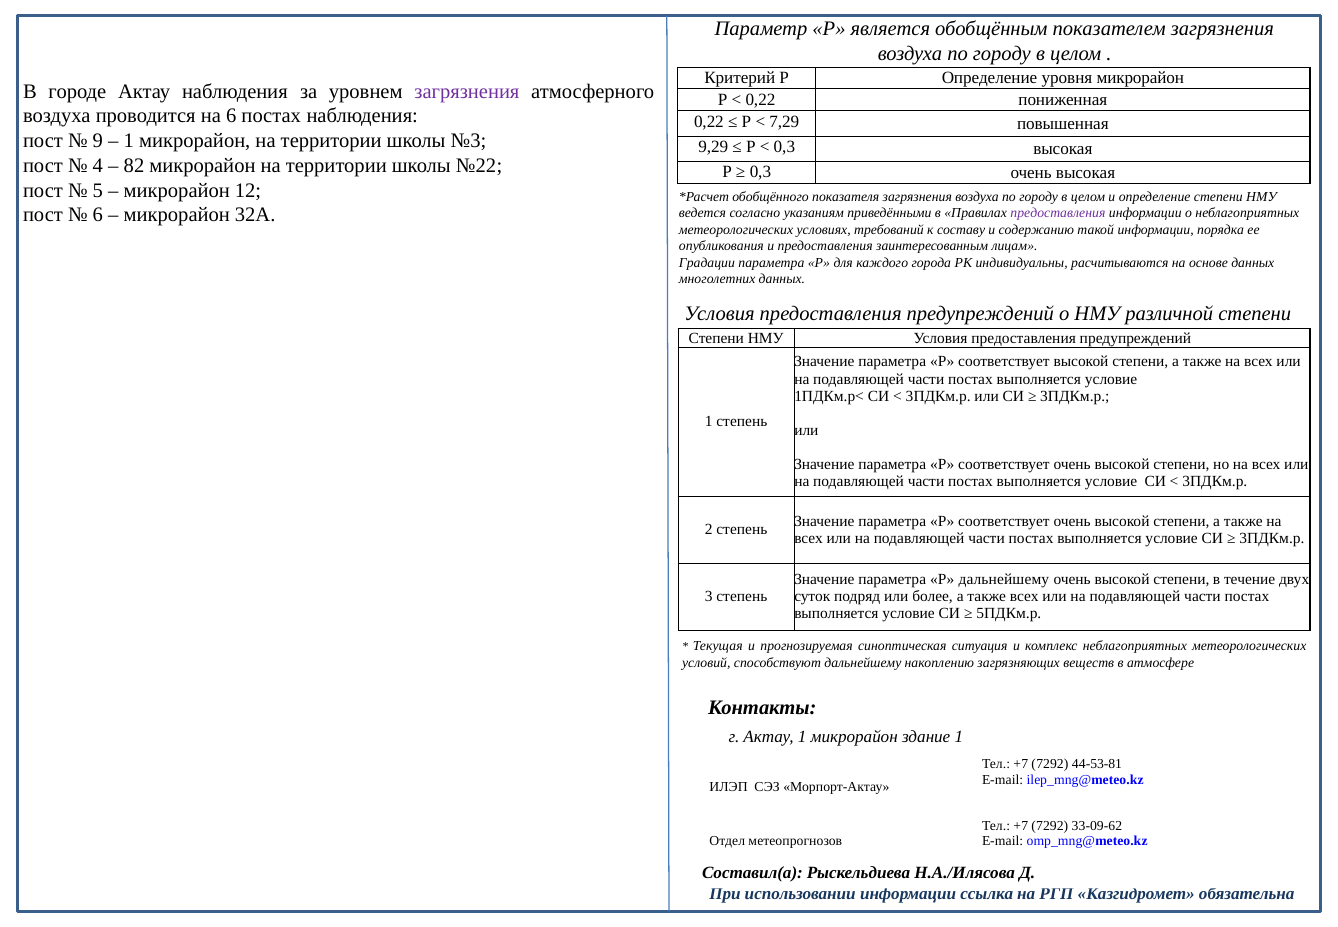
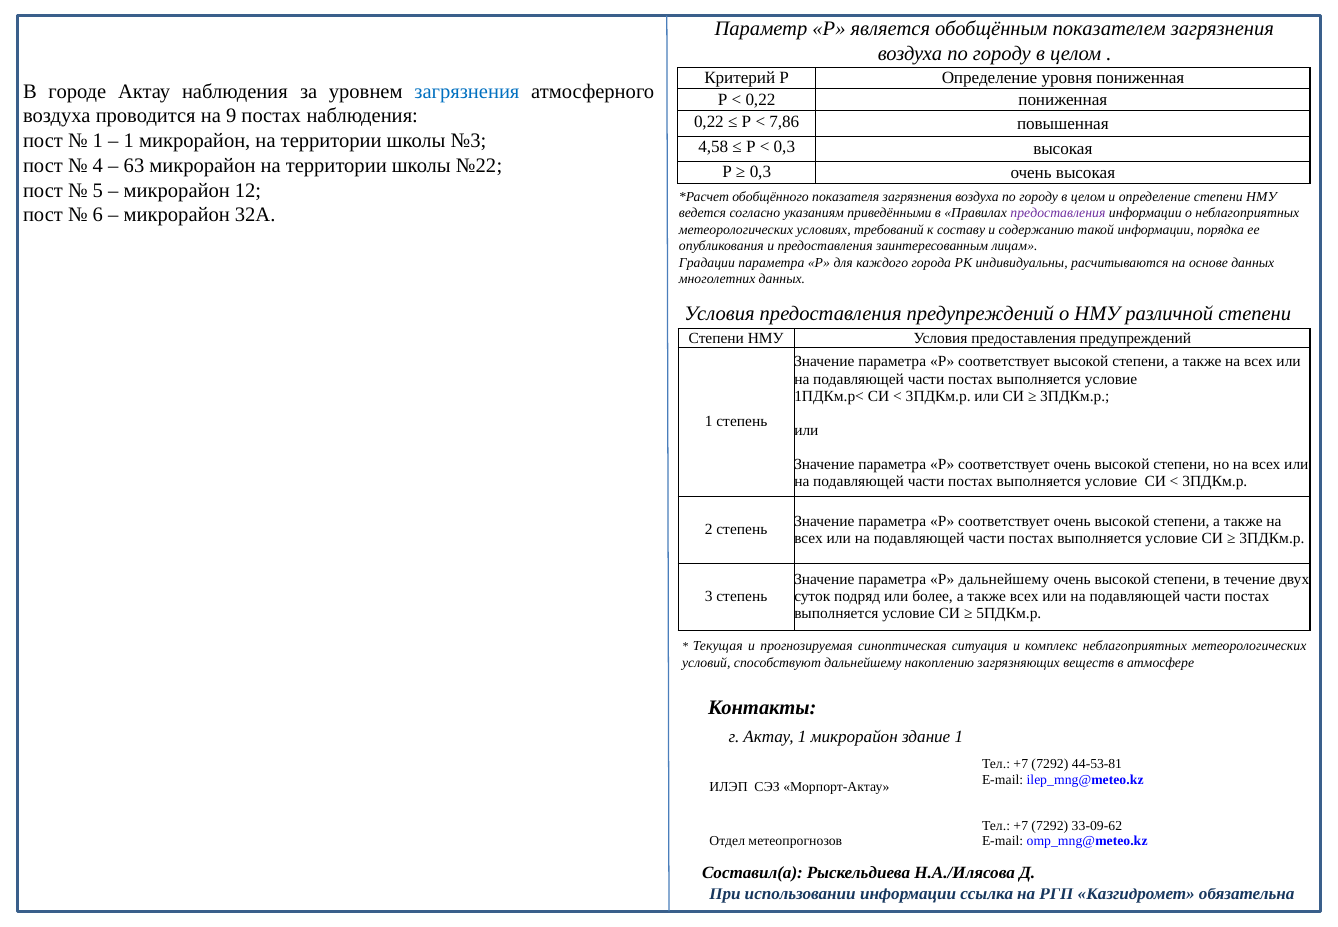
уровня микрорайон: микрорайон -> пониженная (1140, 78)
загрязнения colour: purple -> blue (467, 91)
на 6: 6 -> 9 (231, 116)
7,29: 7,29 -> 7,86 (784, 121)
9: 9 -> 1 (98, 141)
9,29: 9,29 -> 4,58 (713, 147)
82: 82 -> 63 (134, 165)
